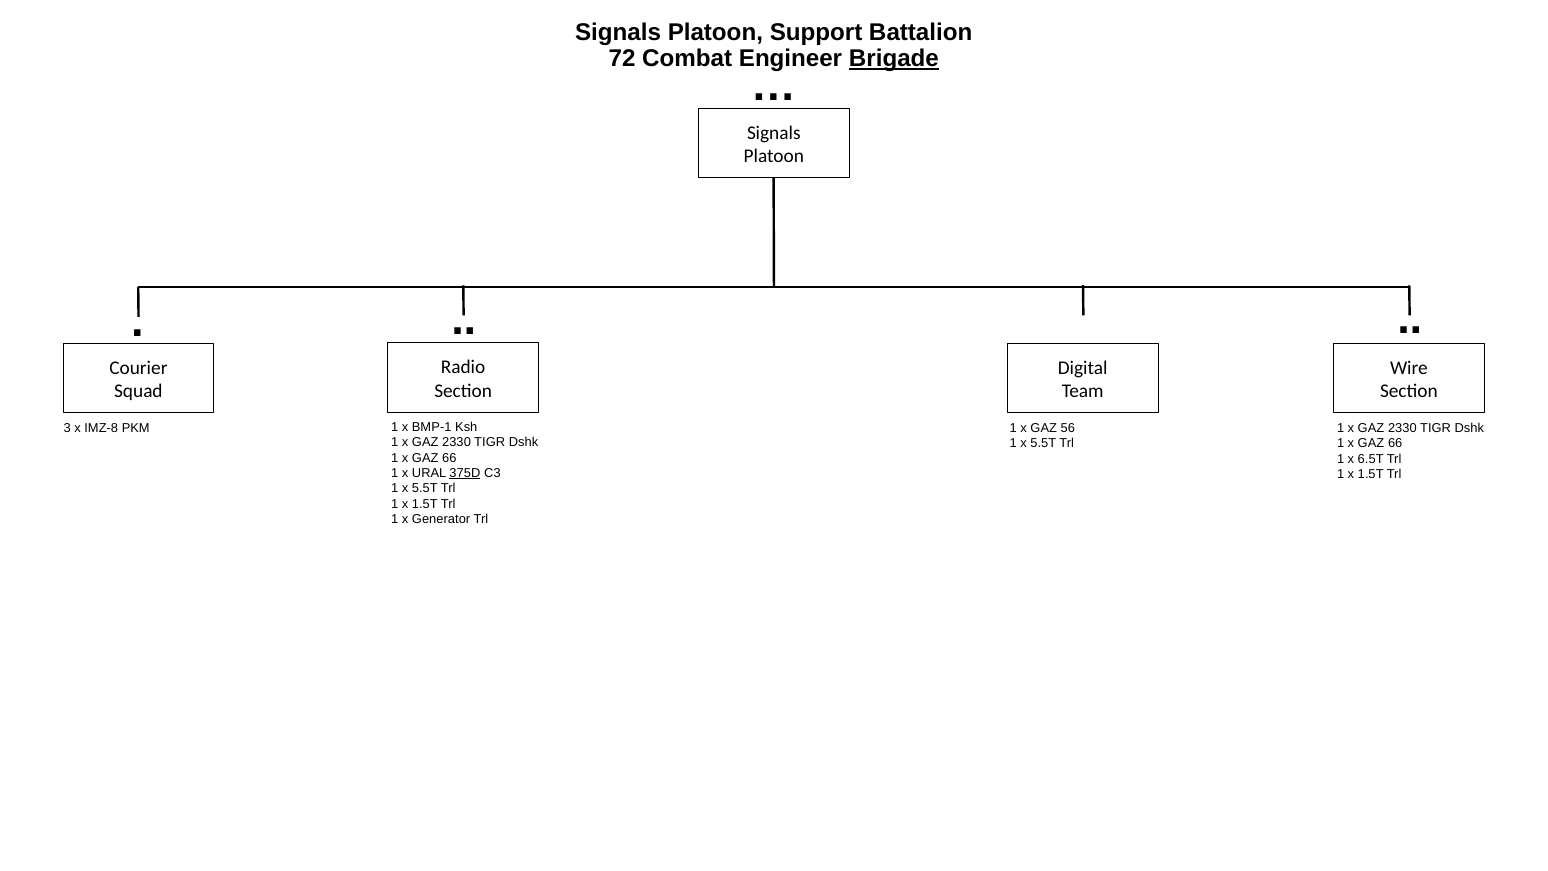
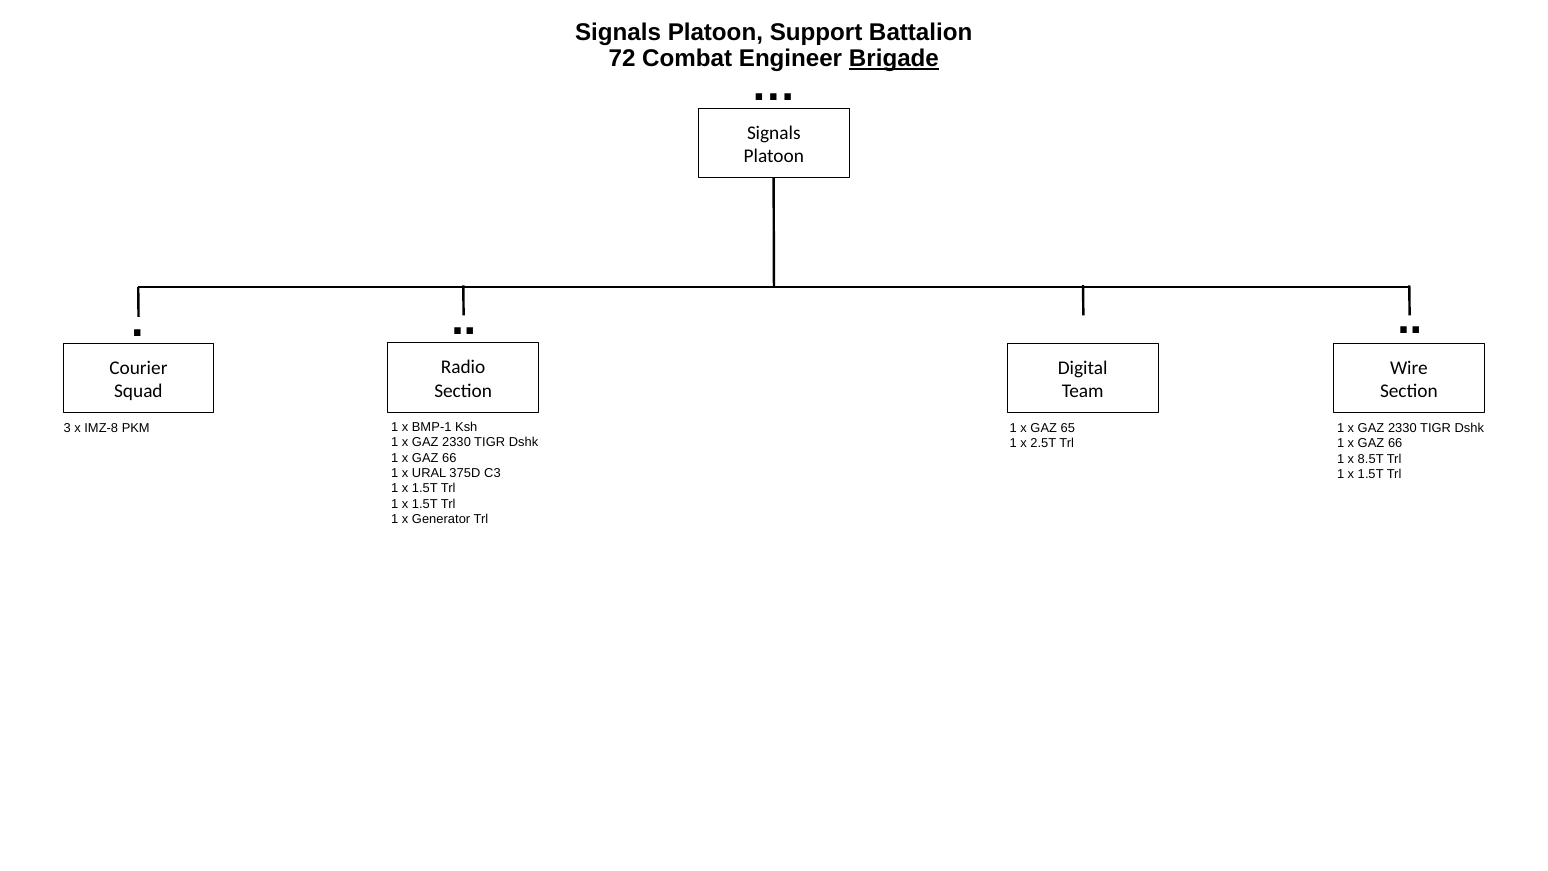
56: 56 -> 65 (1068, 428)
5.5T: 5.5T -> 2.5T (1043, 443)
6.5T: 6.5T -> 8.5T (1371, 459)
375D underline: present -> none (465, 473)
5.5T: 5.5T -> 1.5T (425, 489)
